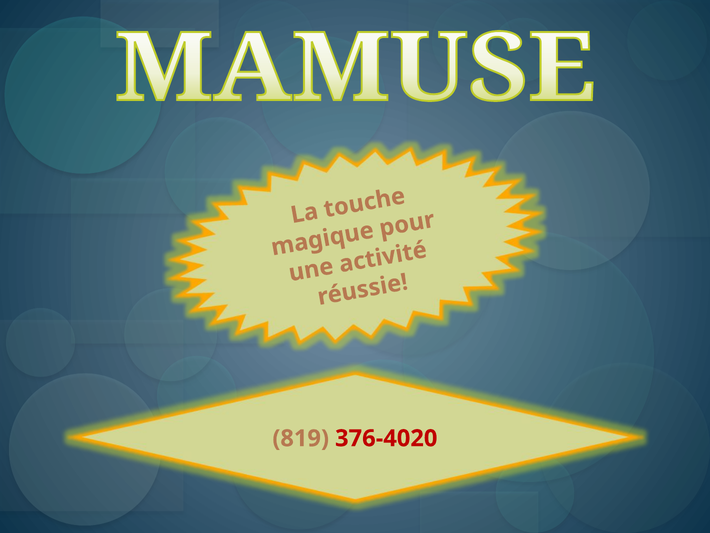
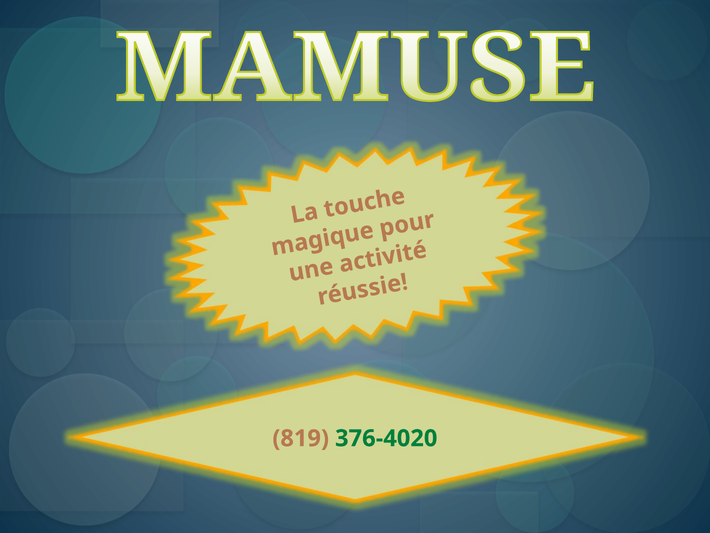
376-4020 colour: red -> green (386, 438)
